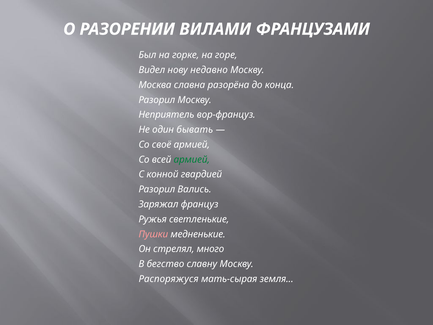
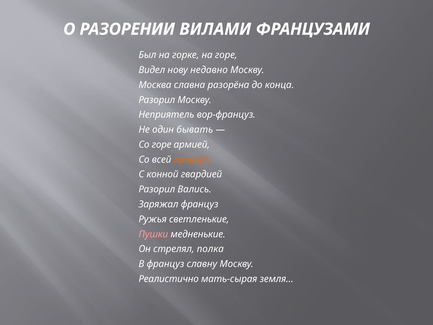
Со своё: своё -> горе (162, 145)
армией colour: green -> orange (192, 159)
много: много -> полка (210, 249)
В бегство: бегство -> француз (165, 264)
Распоряжуся: Распоряжуся -> Реалистично (169, 279)
